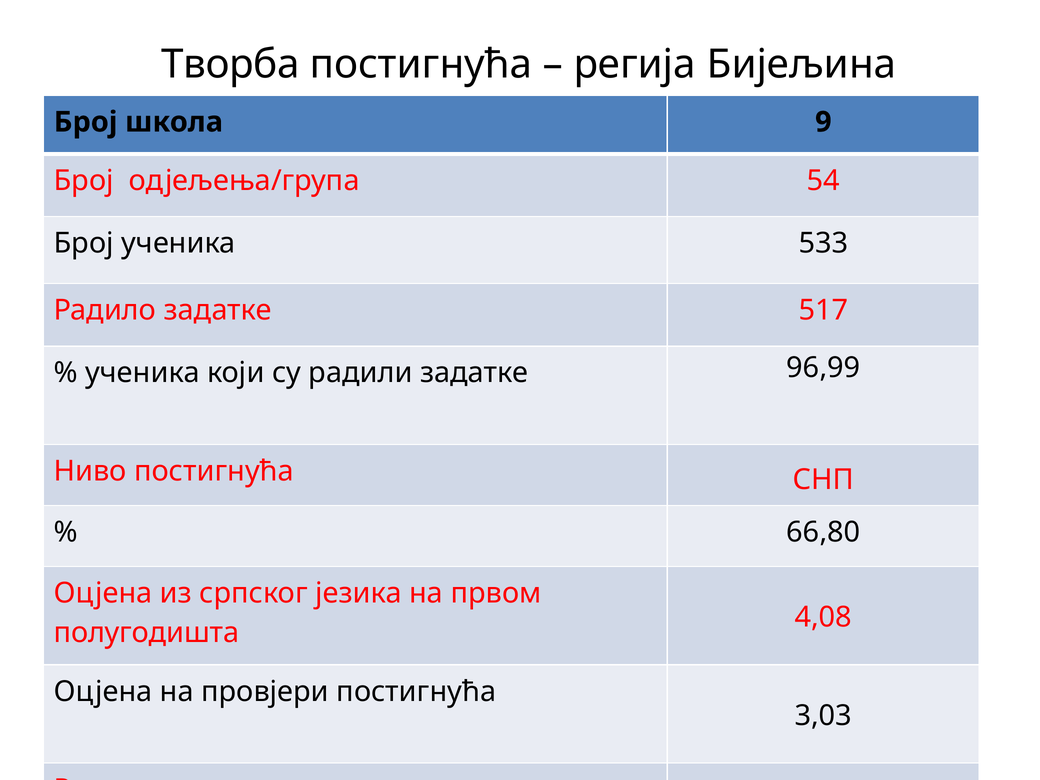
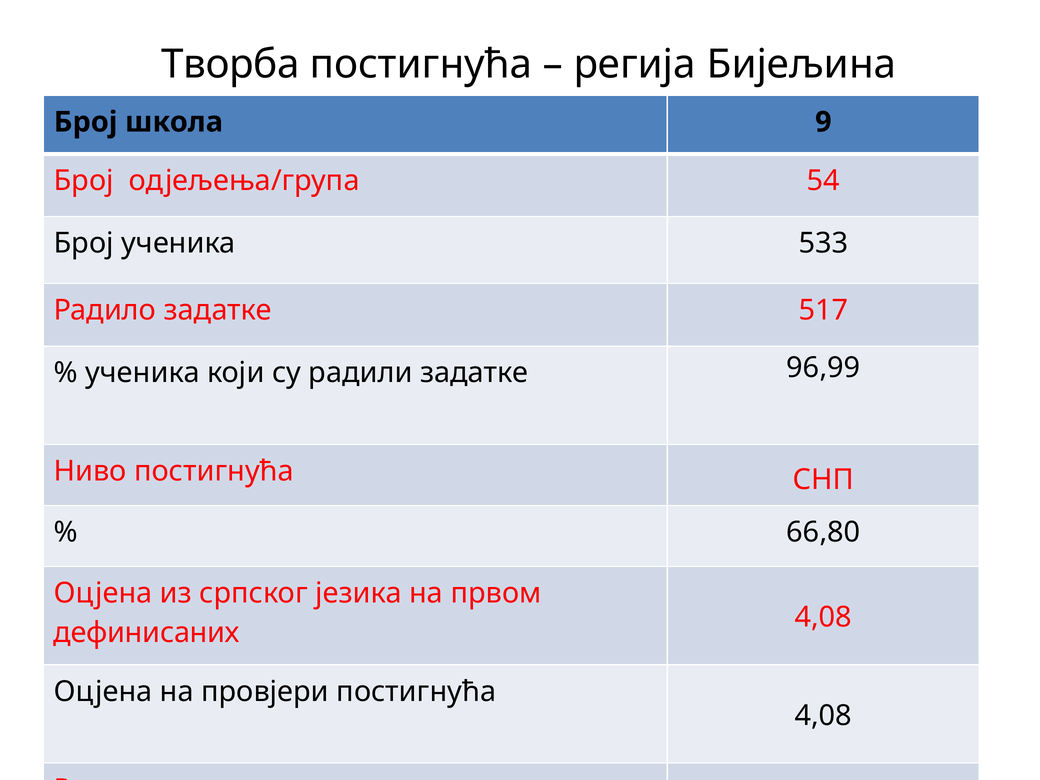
полугодишта: полугодишта -> дефинисаних (147, 633)
3,03: 3,03 -> 4,08 (823, 716)
